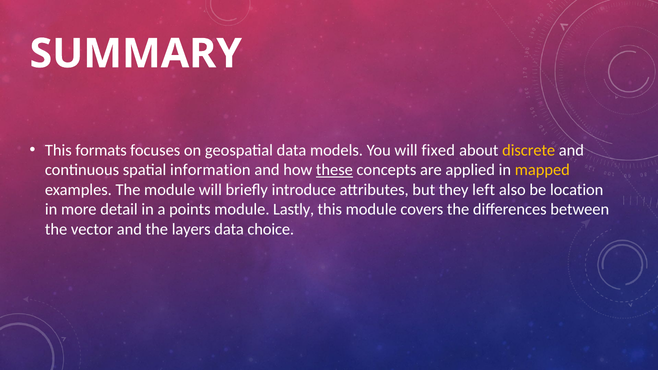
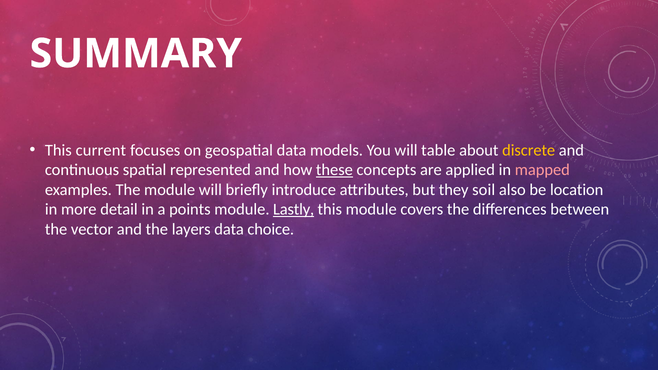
formats: formats -> current (101, 150)
fixed: fixed -> table (438, 150)
information: information -> represented (210, 170)
mapped colour: yellow -> pink (542, 170)
left: left -> soil (484, 190)
Lastly underline: none -> present (294, 209)
